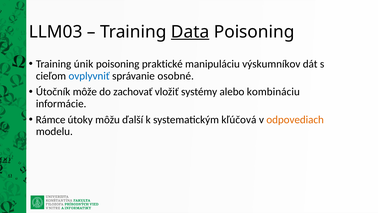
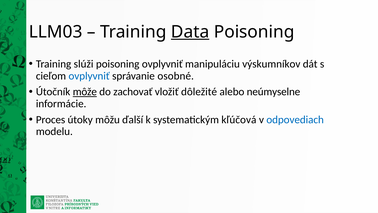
únik: únik -> slúži (84, 64)
poisoning praktické: praktické -> ovplyvniť (162, 64)
môže underline: none -> present (85, 92)
systémy: systémy -> dôležité (199, 92)
kombináciu: kombináciu -> neúmyselne (273, 92)
Rámce: Rámce -> Proces (51, 119)
odpovediach colour: orange -> blue (295, 119)
